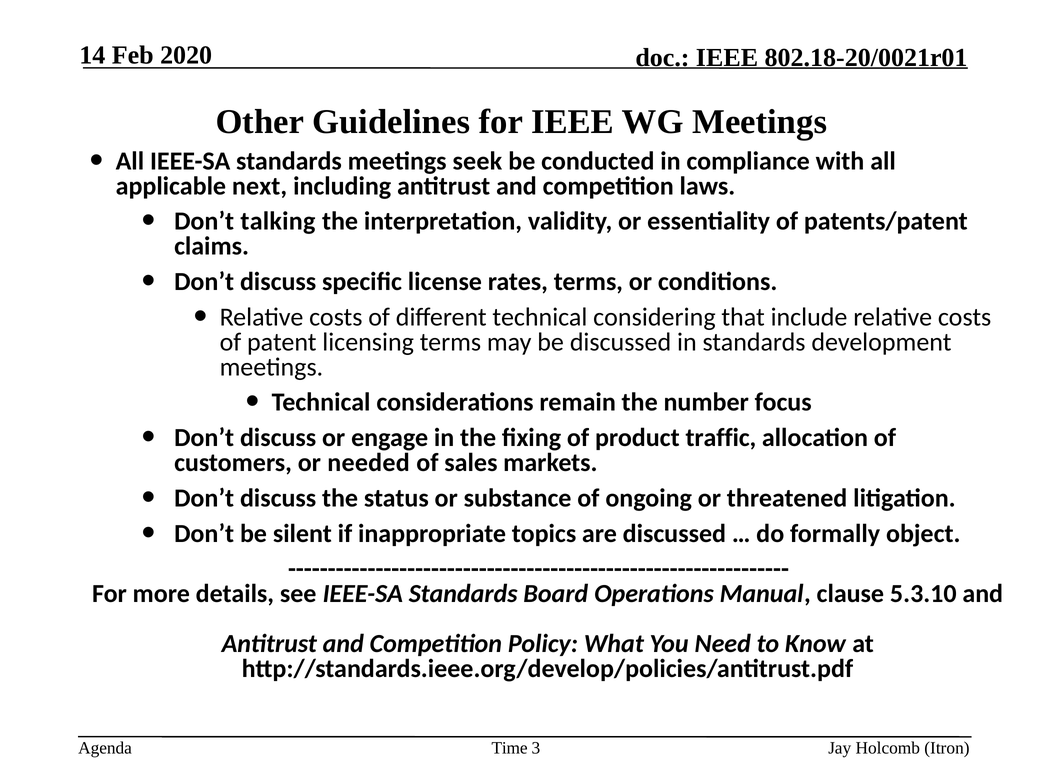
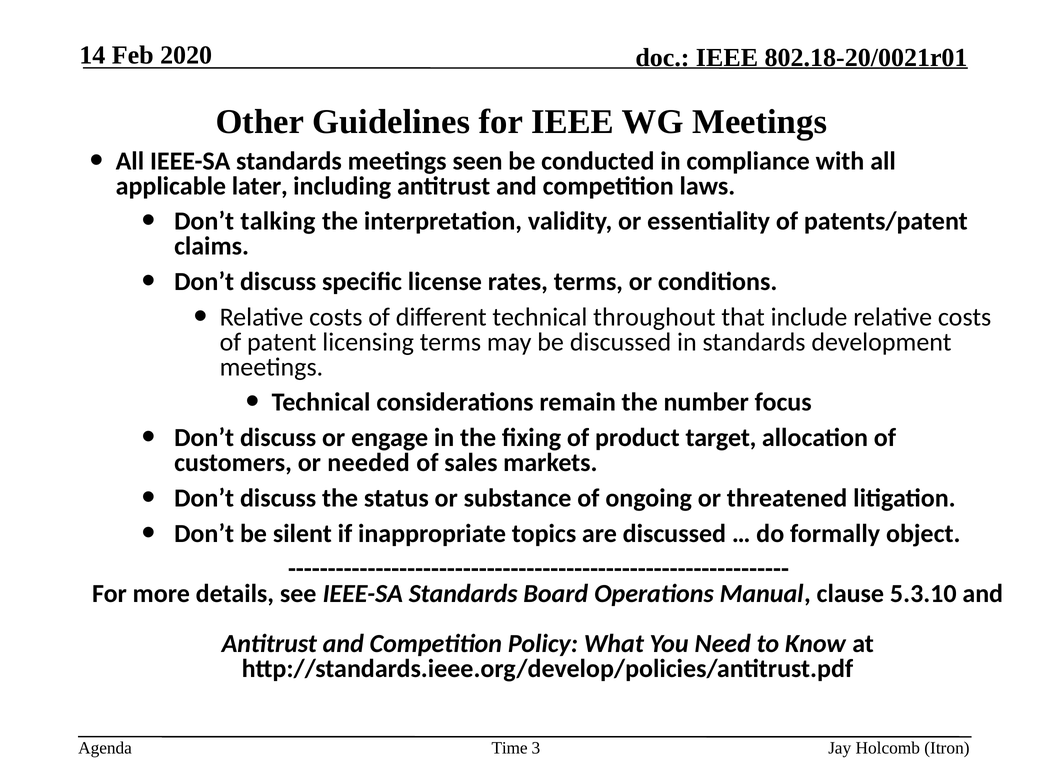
seek: seek -> seen (478, 161)
next: next -> later (260, 186)
considering: considering -> throughout (654, 317)
traffic: traffic -> target (721, 438)
